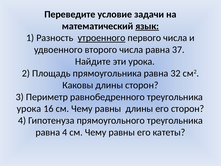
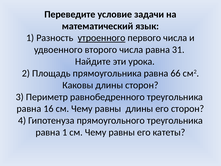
язык underline: present -> none (147, 26)
37: 37 -> 31 (178, 50)
32: 32 -> 66 (176, 73)
урока: урока -> равна (29, 109)
равна 4: 4 -> 1 (65, 132)
